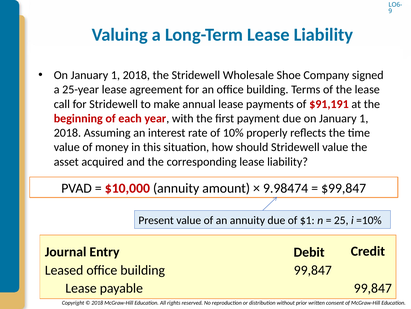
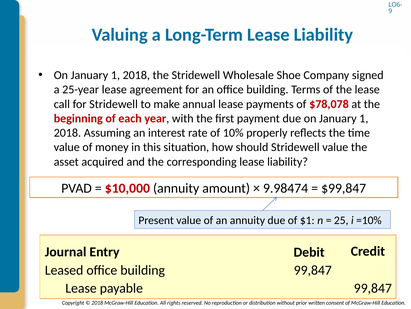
$91,191: $91,191 -> $78,078 (329, 104)
